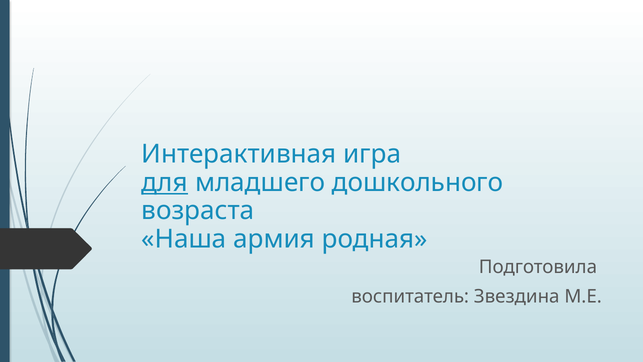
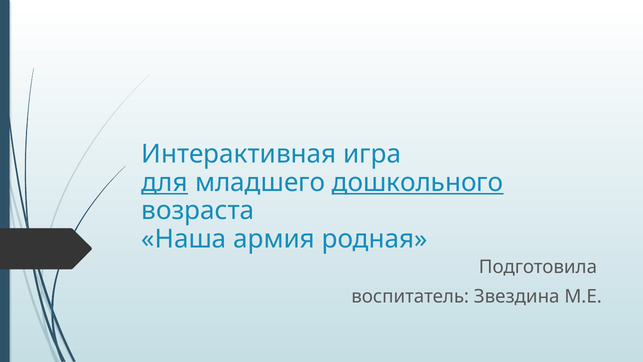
дошкольного underline: none -> present (418, 182)
